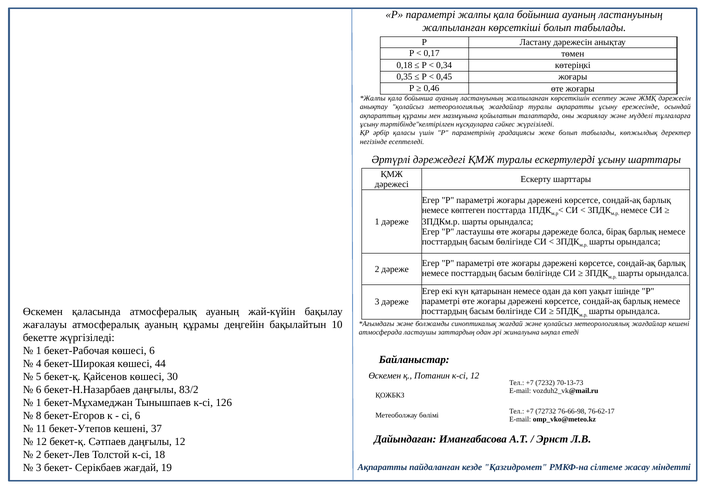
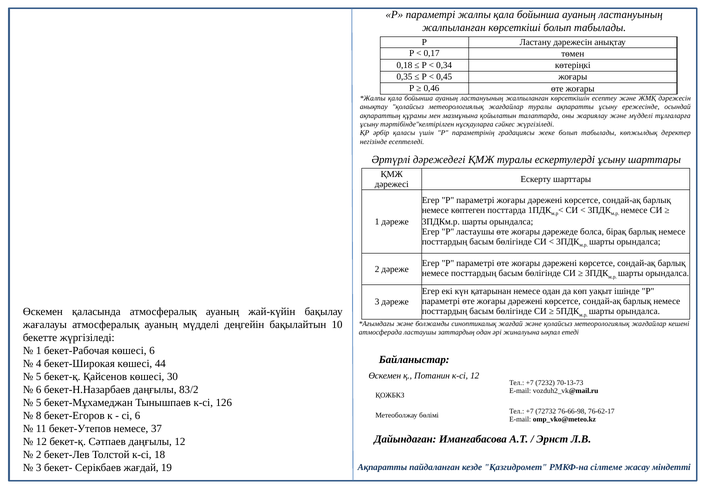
ауаның құрамы: құрамы -> мүдделі (201, 324)
1: 1 -> 5 (39, 403)
бекет-Утепов кешені: кешені -> немесе (131, 429)
